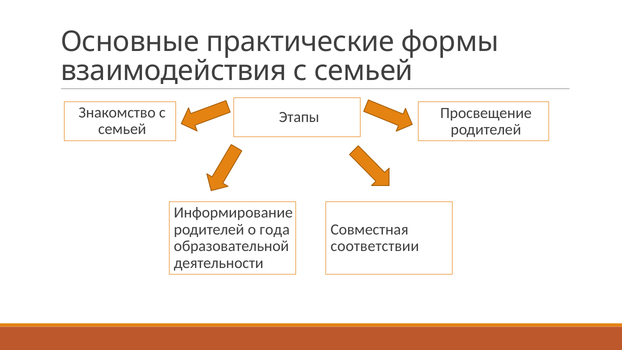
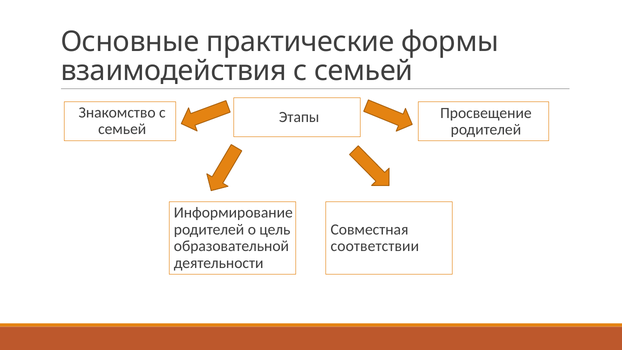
года: года -> цель (275, 229)
